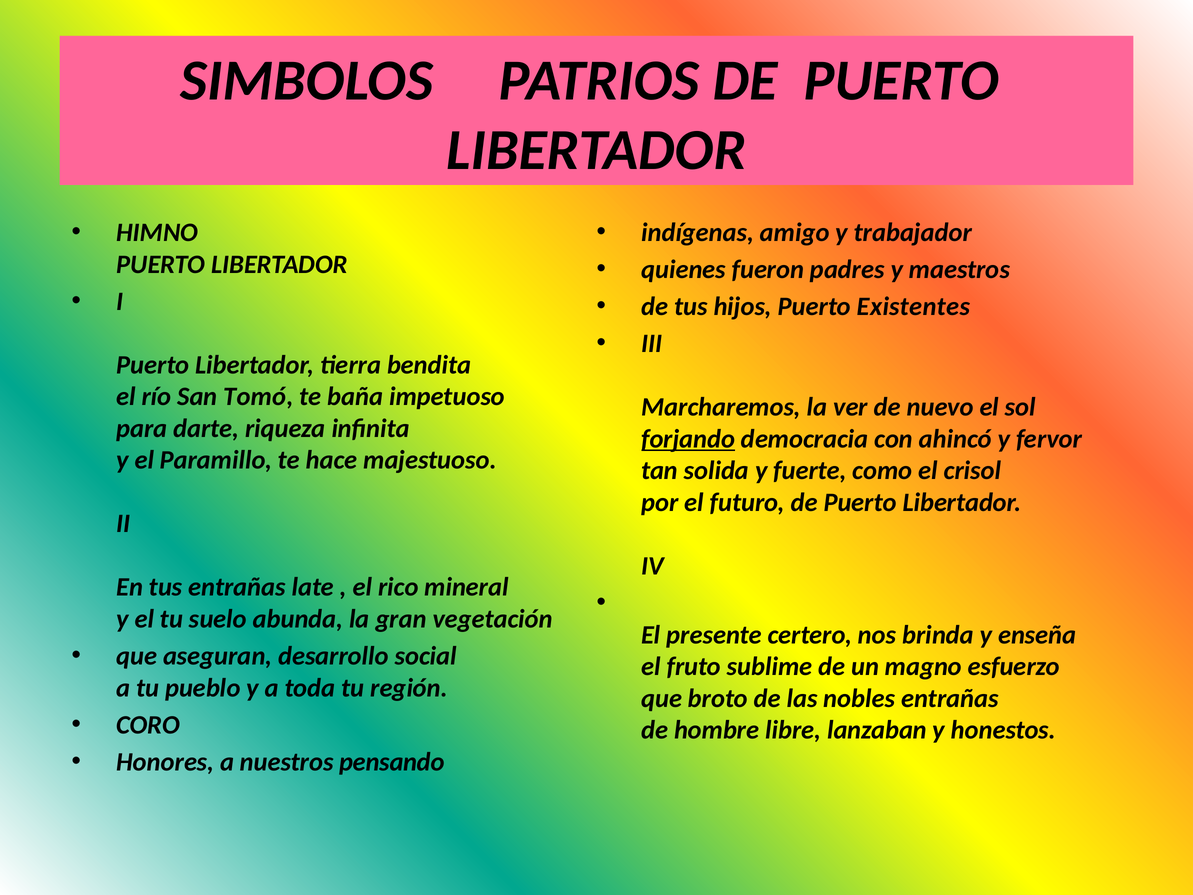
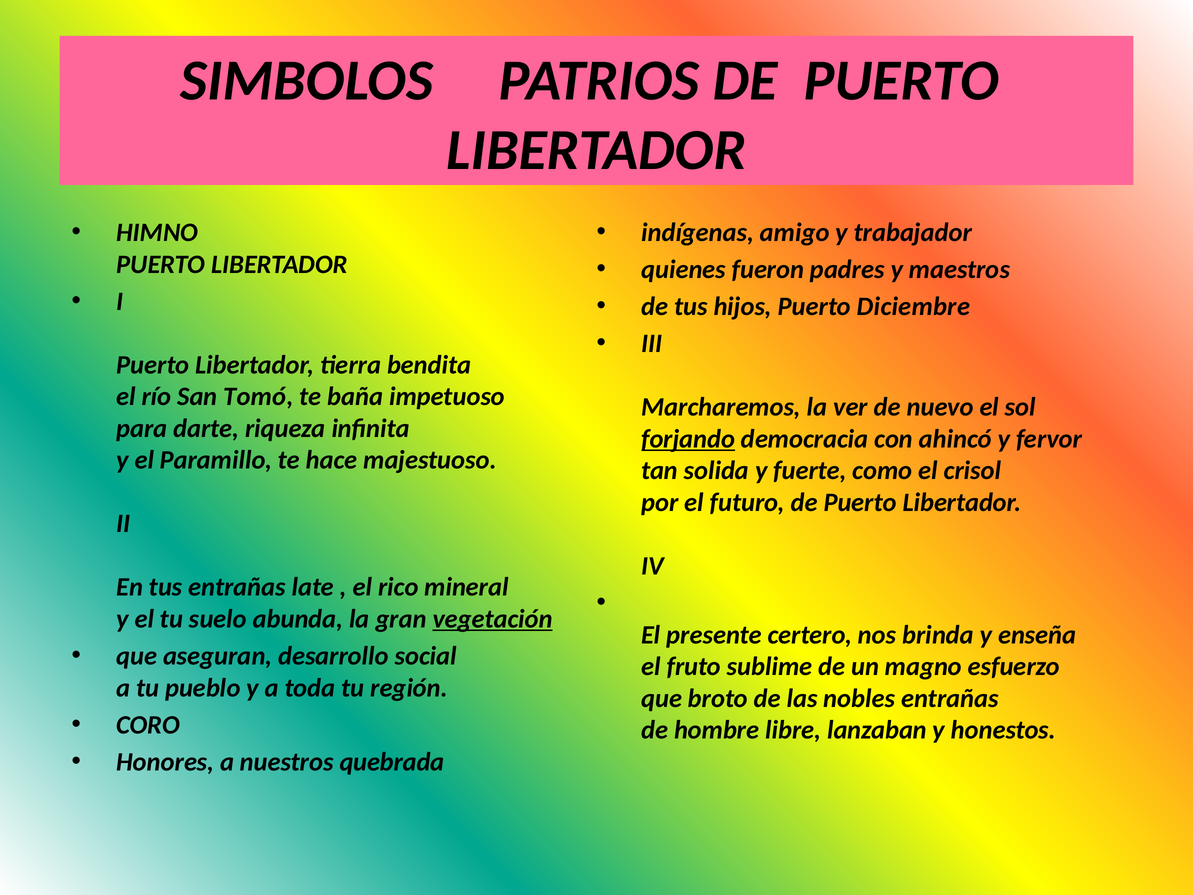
Existentes: Existentes -> Diciembre (913, 307)
vegetación underline: none -> present (493, 619)
pensando: pensando -> quebrada (392, 762)
